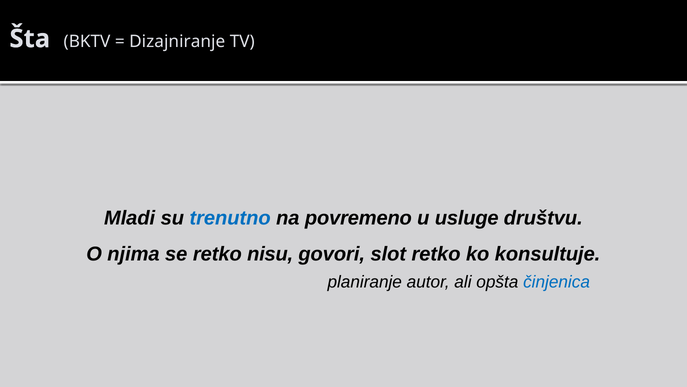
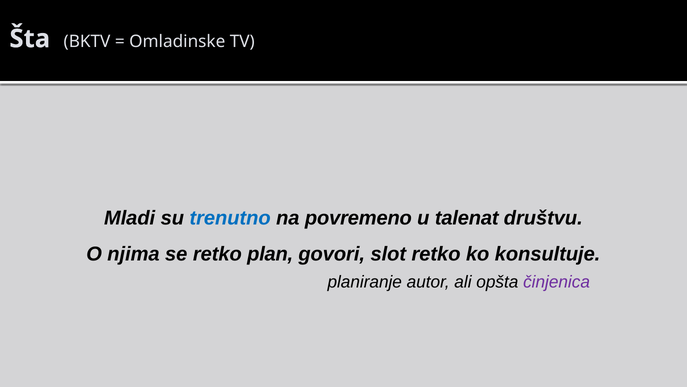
Dizajniranje: Dizajniranje -> Omladinske (177, 42)
usluge: usluge -> talenat (467, 218)
nisu: nisu -> plan (270, 254)
činjenica colour: blue -> purple (557, 282)
